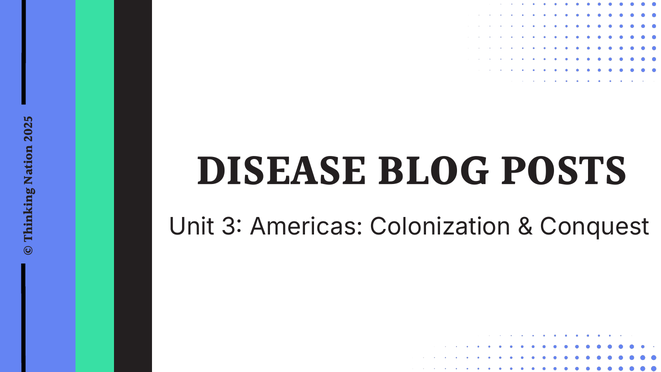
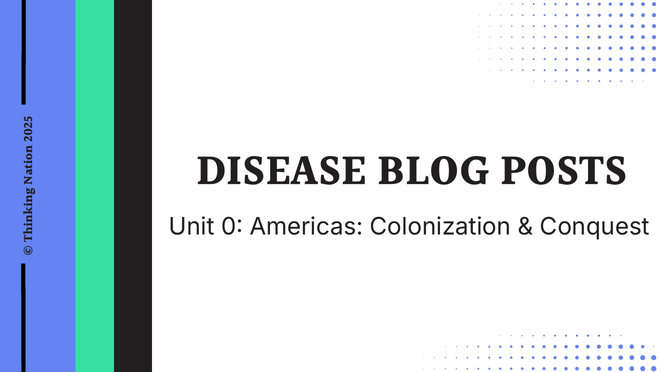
Unit 3: 3 -> 0 (232, 226)
